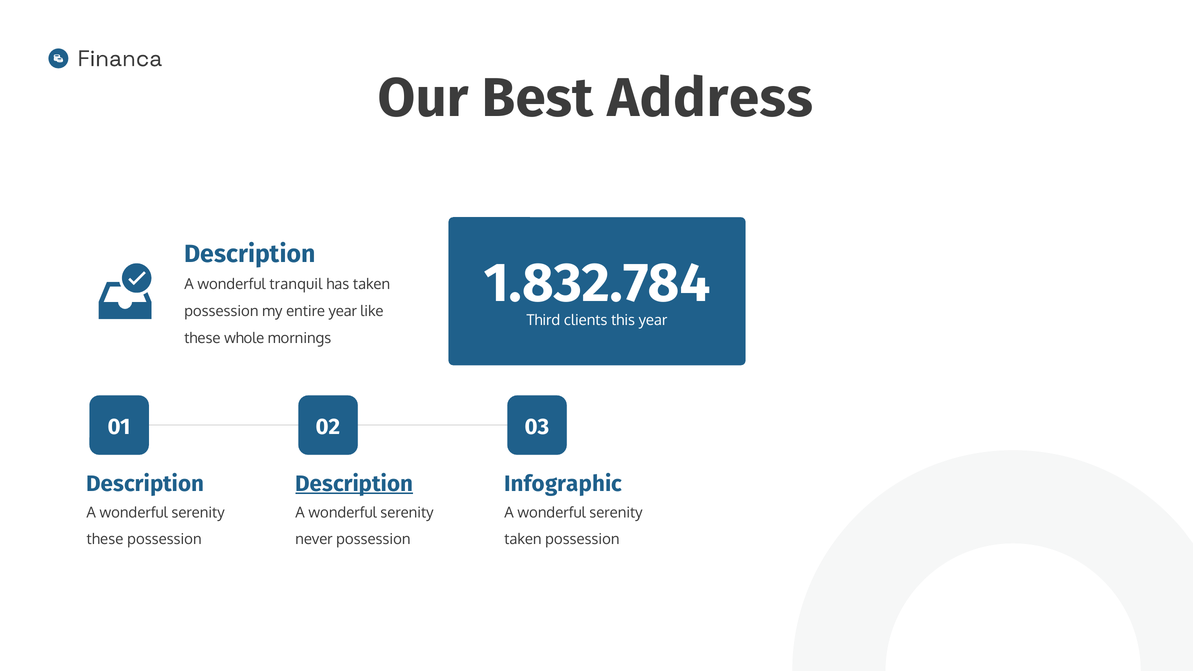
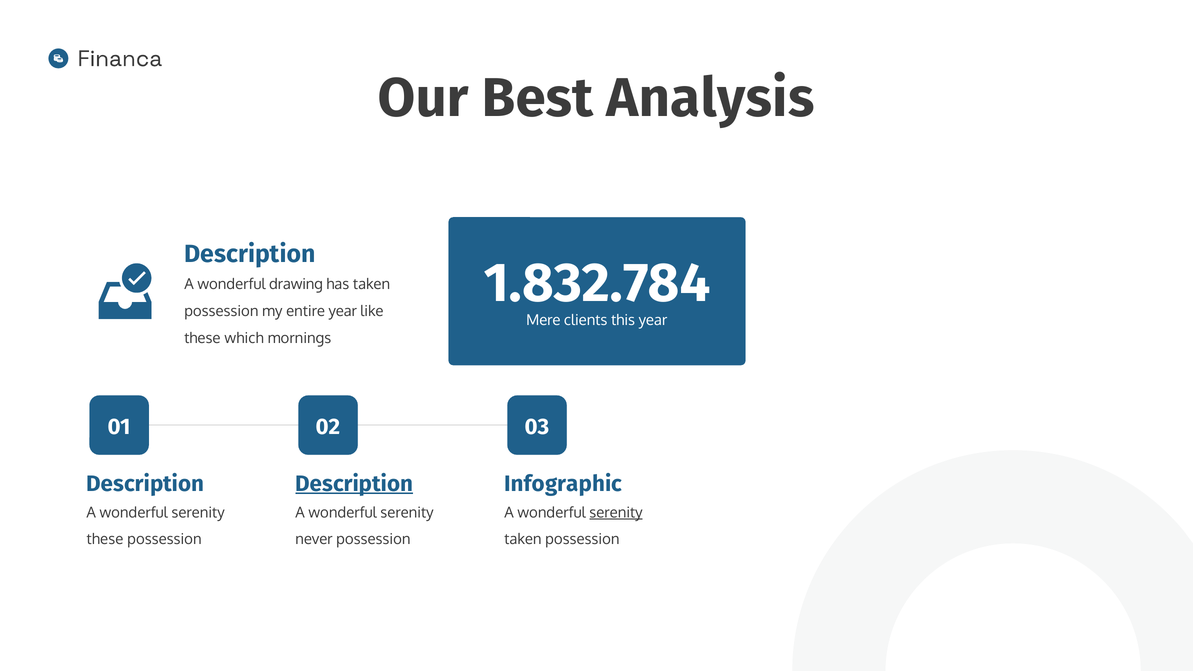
Address: Address -> Analysis (710, 98)
tranquil: tranquil -> drawing (296, 285)
Third: Third -> Mere (543, 321)
whole: whole -> which (244, 338)
serenity underline: none -> present (616, 513)
